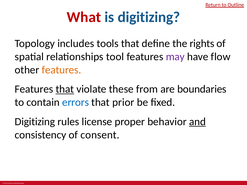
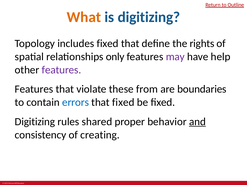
What colour: red -> orange (84, 17)
includes tools: tools -> fixed (108, 44)
tool: tool -> only (115, 57)
flow: flow -> help (221, 57)
features colour: orange -> purple (61, 70)
that underline: present -> none (65, 89)
that prior: prior -> fixed (123, 102)
license: license -> shared (97, 122)
consent: consent -> creating (100, 135)
